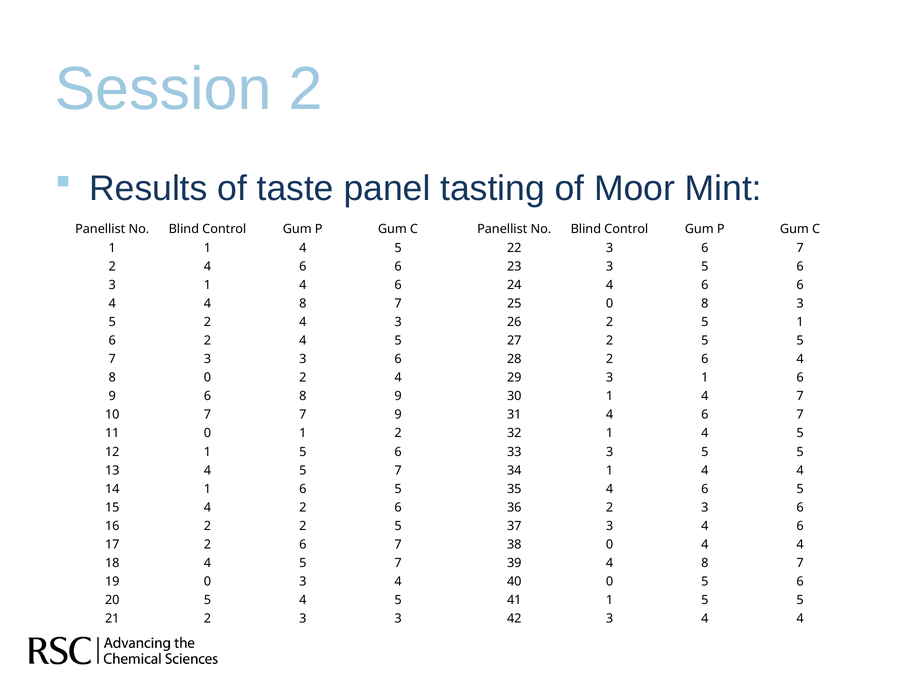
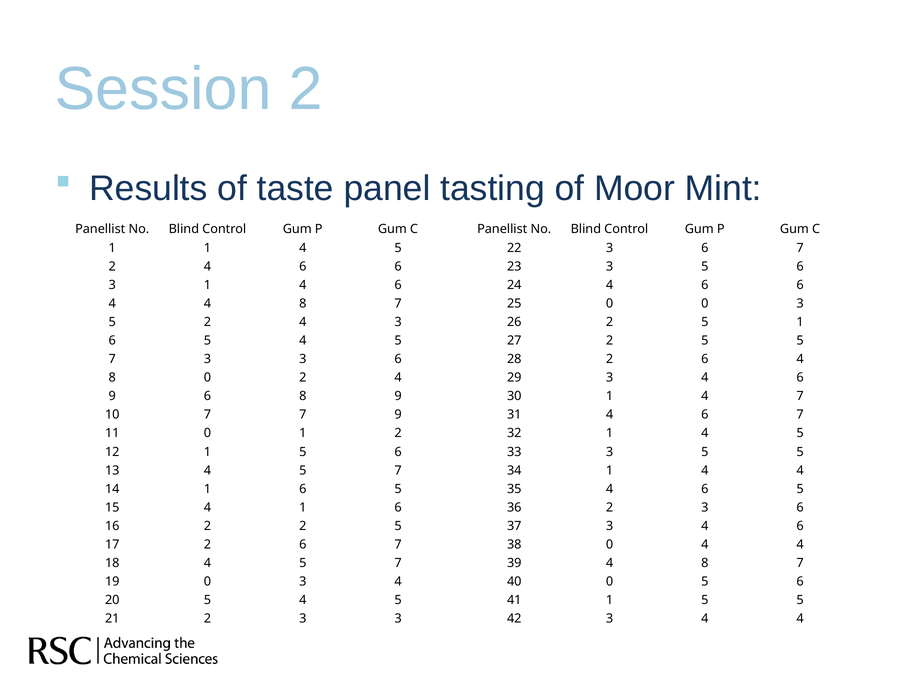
0 8: 8 -> 0 (705, 304)
2: 2 -> 5 (207, 341)
29 3 1: 1 -> 4 (705, 378)
4 2: 2 -> 1 (303, 508)
